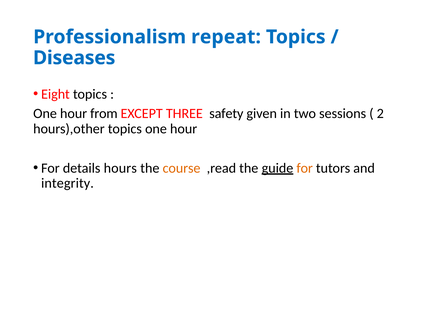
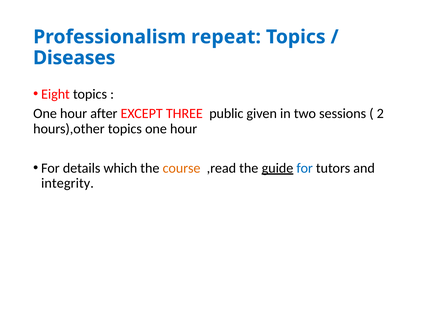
from: from -> after (104, 113)
safety: safety -> public (226, 113)
hours: hours -> which (120, 168)
for colour: orange -> blue (305, 168)
